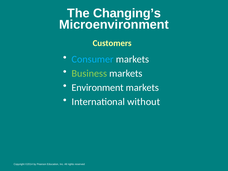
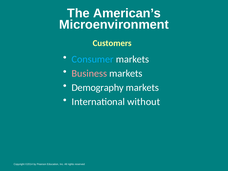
Changing’s: Changing’s -> American’s (127, 13)
Business colour: light green -> pink (89, 73)
Environment: Environment -> Demography (98, 88)
